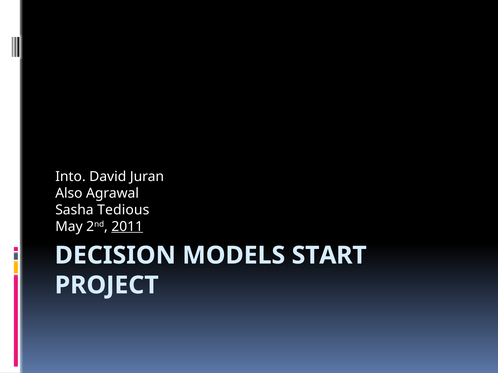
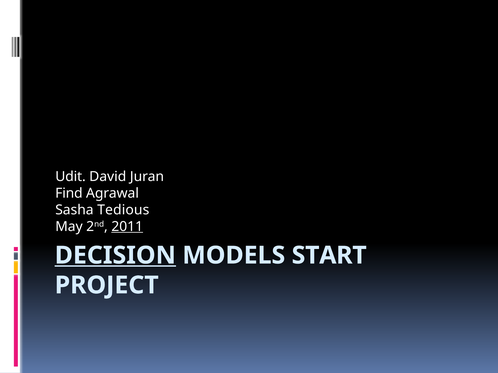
Into: Into -> Udit (71, 177)
Also: Also -> Find (69, 194)
DECISION underline: none -> present (115, 256)
